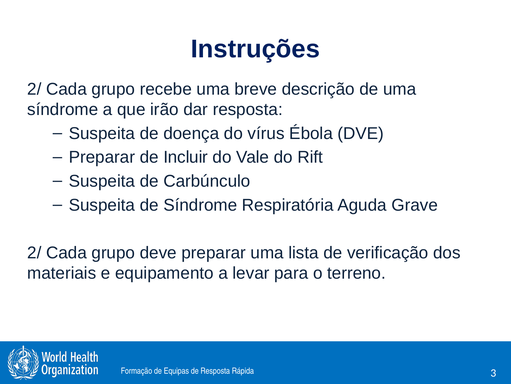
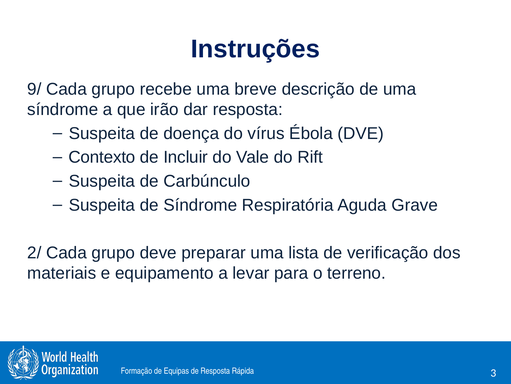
2/: 2/ -> 9/ (34, 89)
Preparar: Preparar -> Contexto (102, 157)
